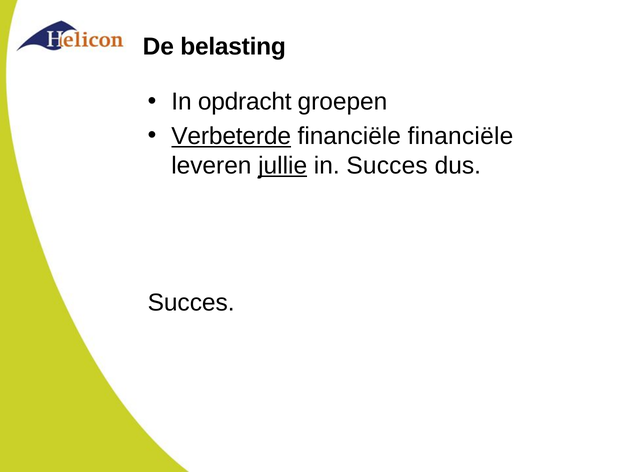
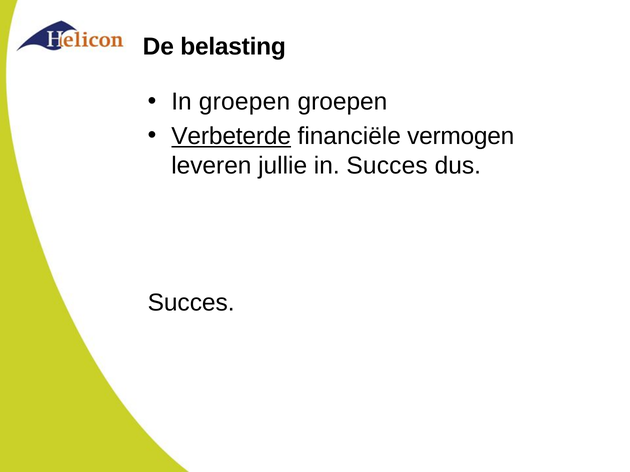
In opdracht: opdracht -> groepen (245, 102)
financiële financiële: financiële -> vermogen (461, 136)
jullie underline: present -> none (283, 166)
